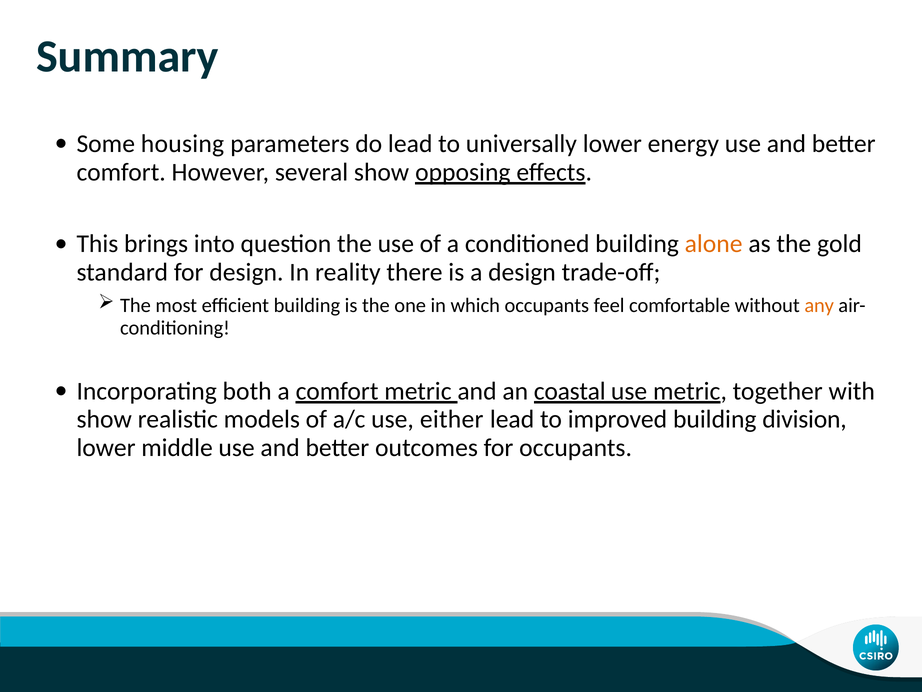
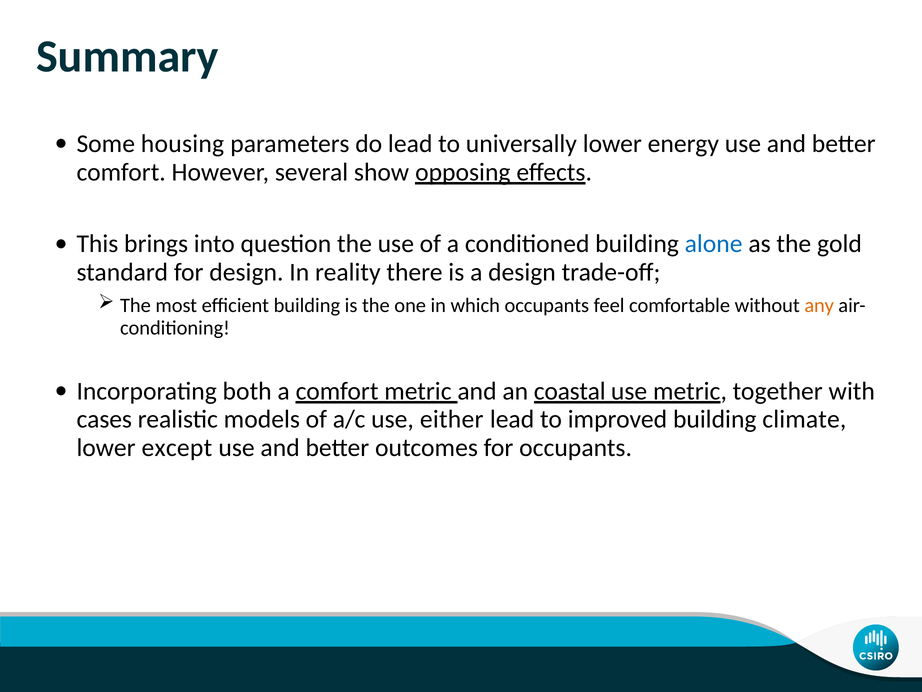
alone colour: orange -> blue (714, 244)
show: show -> cases (104, 419)
division: division -> climate (804, 419)
middle: middle -> except (177, 447)
